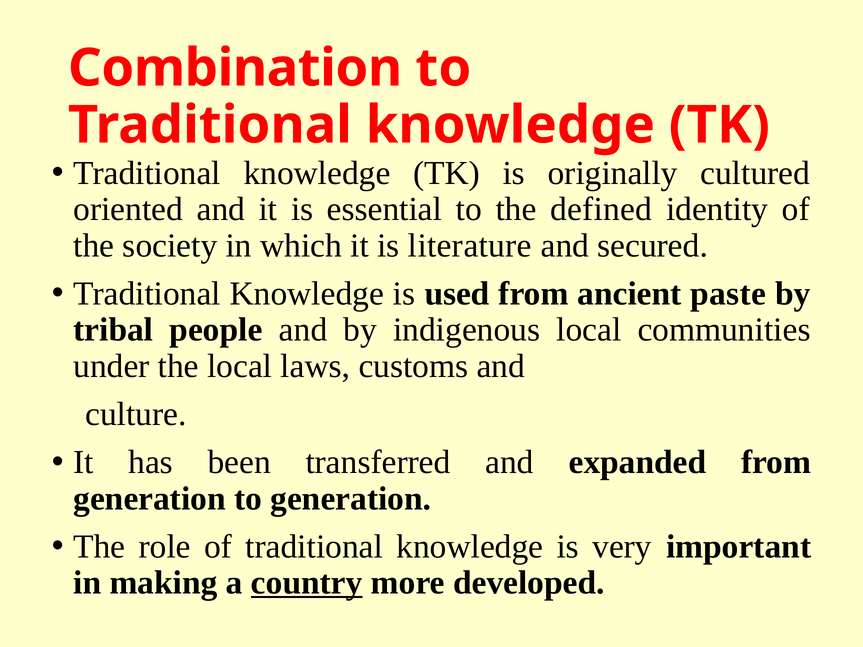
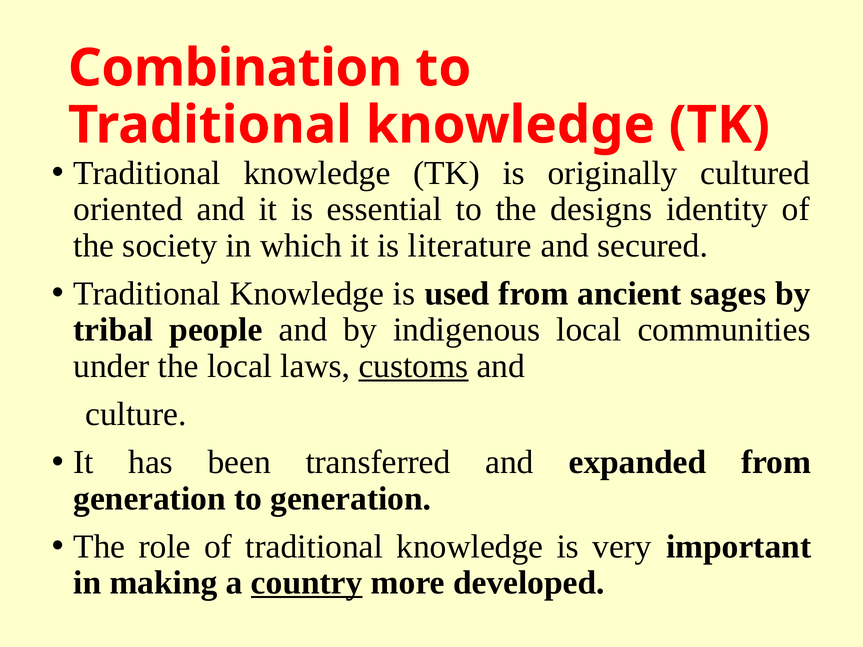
defined: defined -> designs (601, 209)
paste: paste -> sages (728, 294)
customs underline: none -> present (413, 366)
